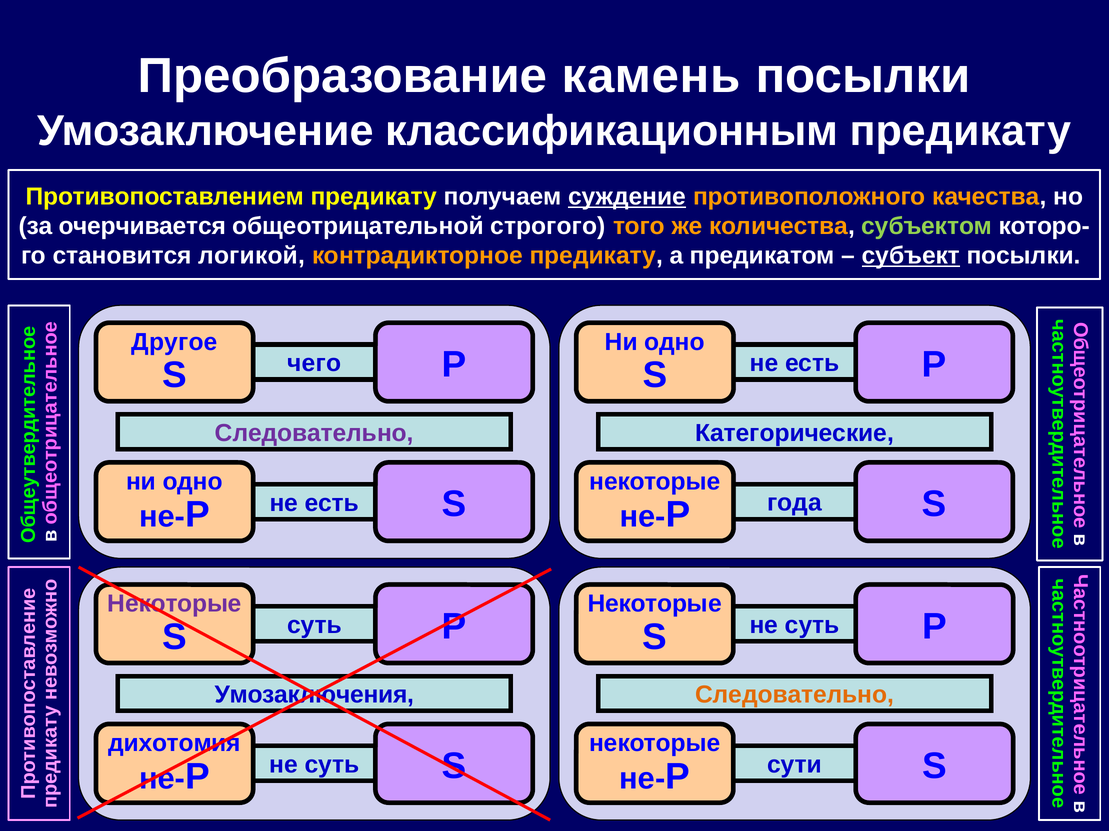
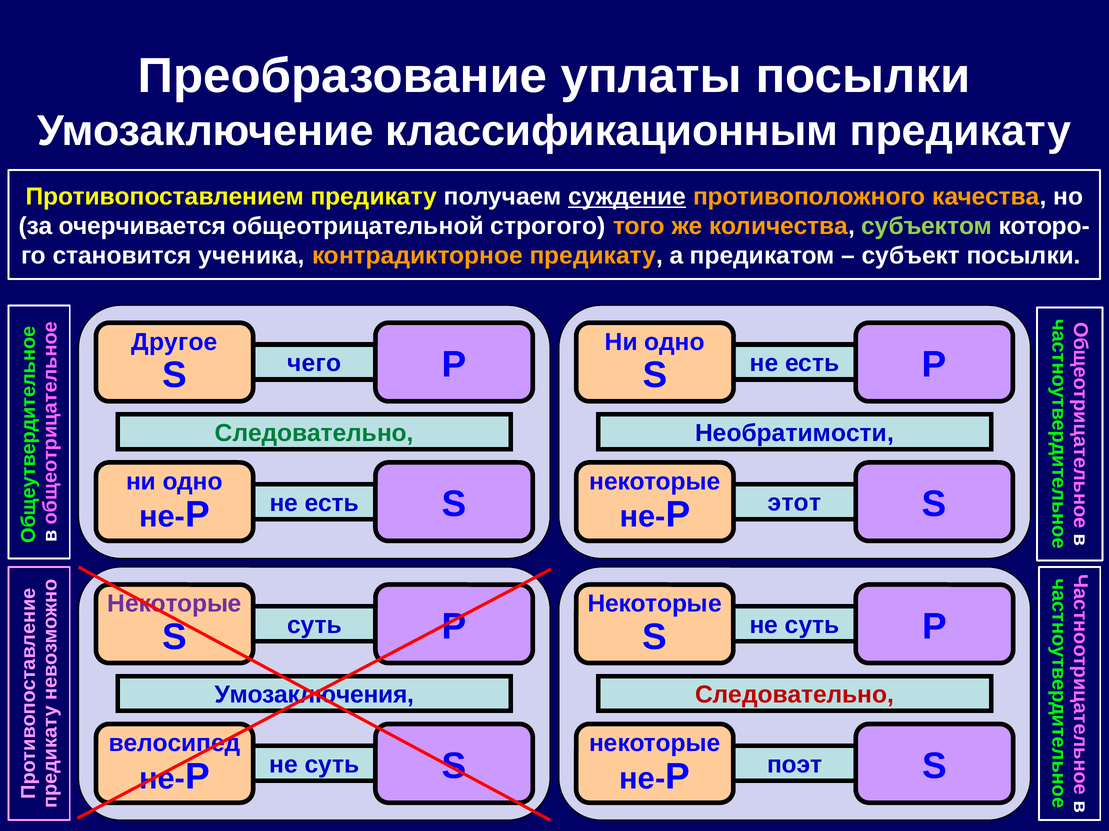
камень: камень -> уплаты (651, 76)
логикой: логикой -> ученика (252, 256)
субъект underline: present -> none (911, 256)
Следовательно colour: purple -> green (314, 433)
Категорические: Категорические -> Необратимости (795, 433)
года: года -> этот (794, 503)
Следовательно colour: orange -> red (795, 695)
дихотомия: дихотомия -> велосипед (175, 744)
сути: сути -> поэт (795, 765)
